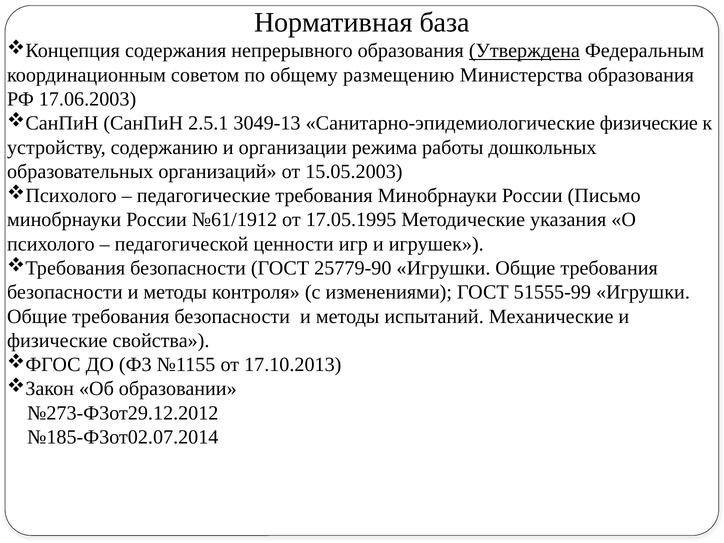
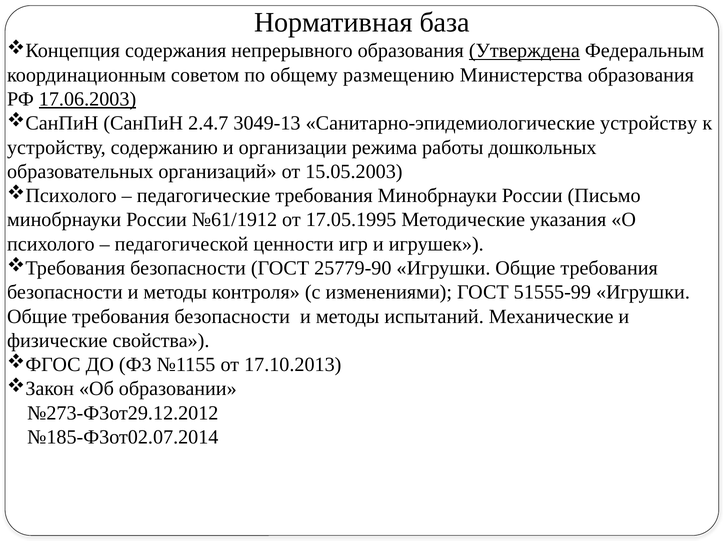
17.06.2003 underline: none -> present (88, 99)
2.5.1: 2.5.1 -> 2.4.7 (208, 123)
Санитарно-эпидемиологические физические: физические -> устройству (649, 123)
